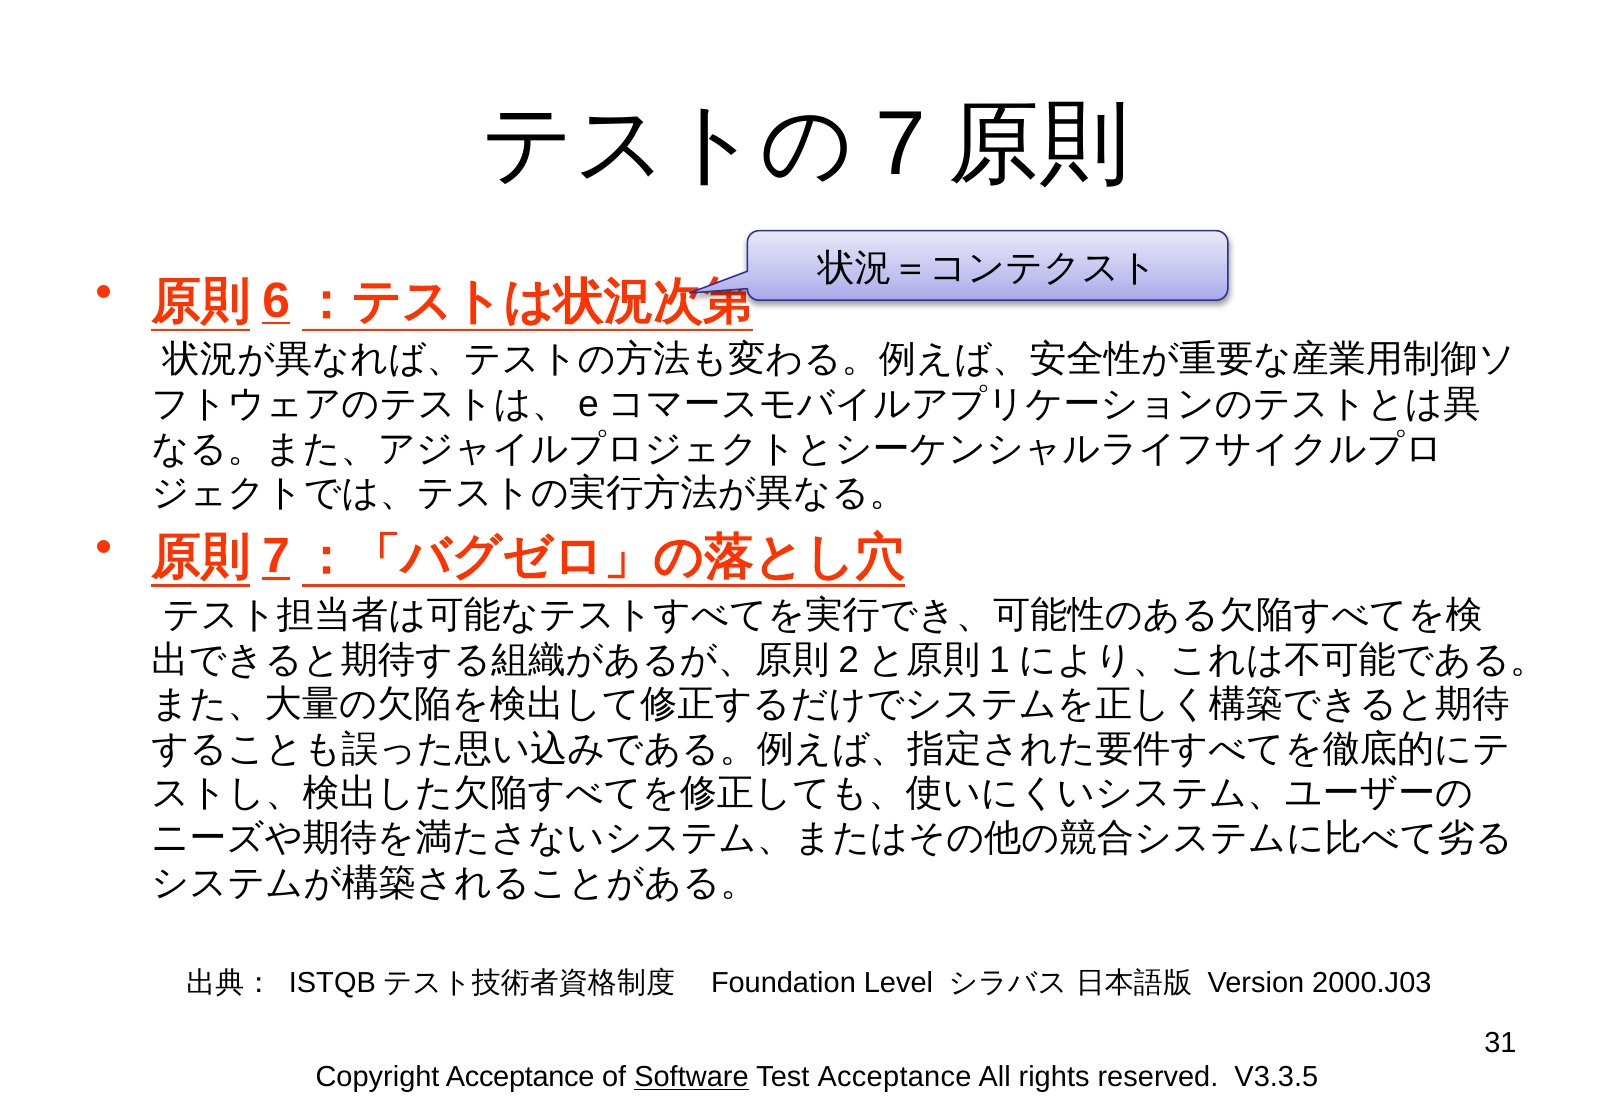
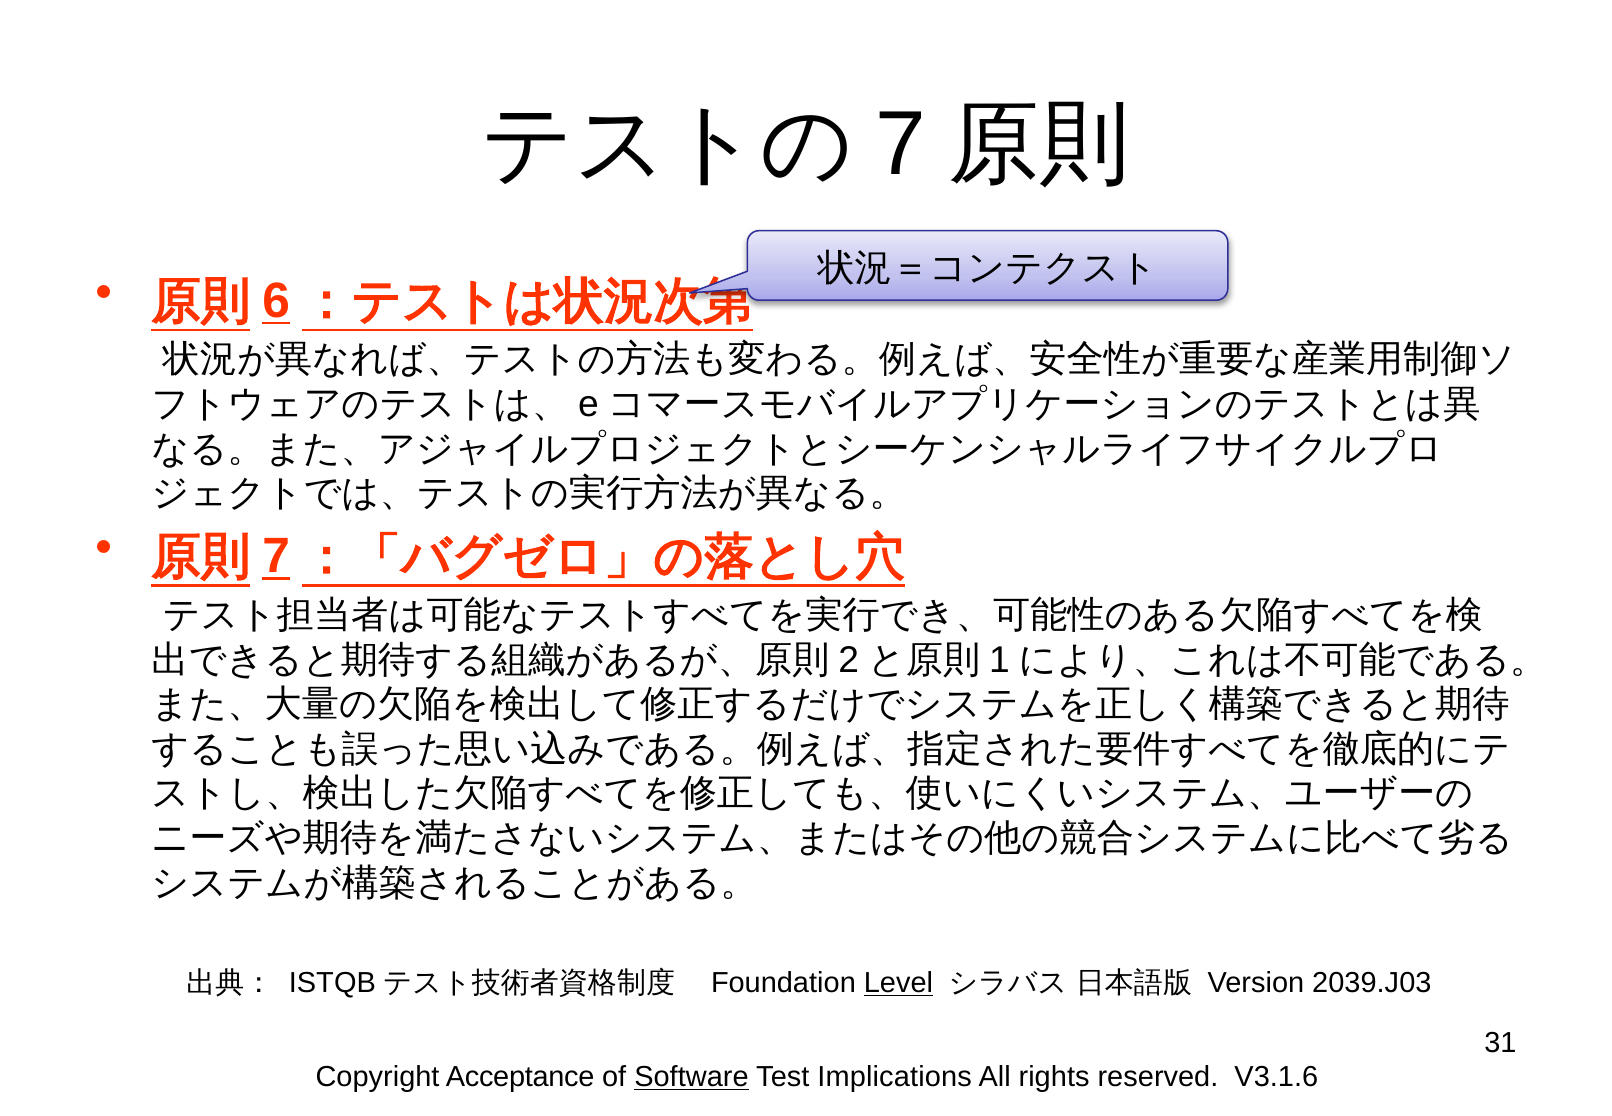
Level underline: none -> present (898, 983)
2000.J03: 2000.J03 -> 2039.J03 (1372, 983)
Test Acceptance: Acceptance -> Implications (895, 1077)
V3.3.5: V3.3.5 -> V3.1.6 (1276, 1077)
